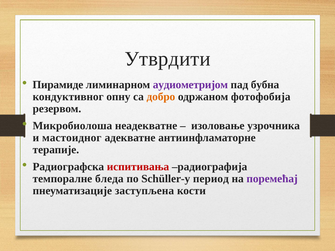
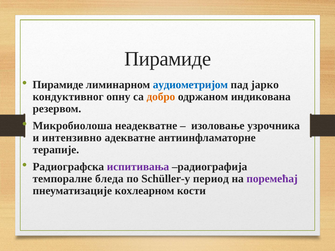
Утврдити: Утврдити -> Пирамиде (168, 59)
аудиометријом colour: purple -> blue (190, 85)
бубна: бубна -> јарко (265, 85)
фотофобија: фотофобија -> индикована (261, 97)
мастоидног: мастоидног -> интензивно (72, 138)
испитивања colour: red -> purple (138, 167)
заступљена: заступљена -> кохлеарном (145, 191)
